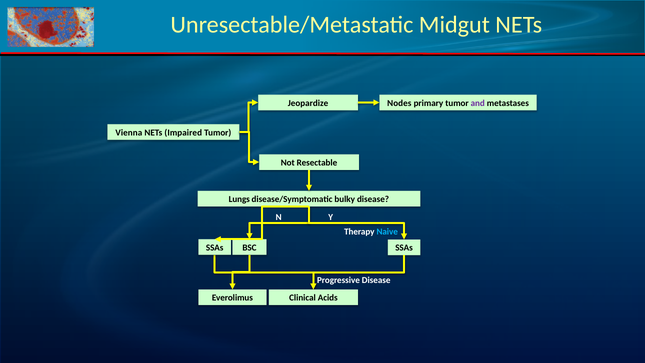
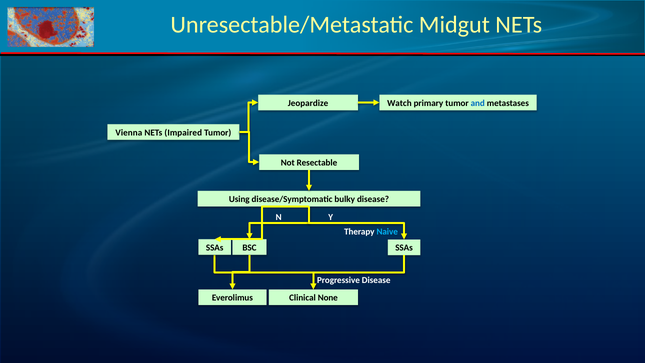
Nodes: Nodes -> Watch (399, 103)
and colour: purple -> blue (478, 103)
Lungs: Lungs -> Using (239, 199)
Acids: Acids -> None (328, 298)
